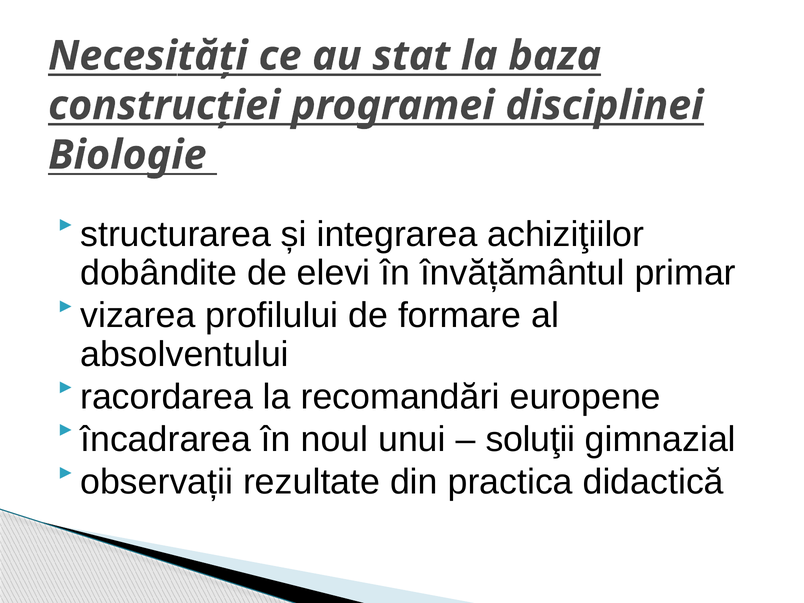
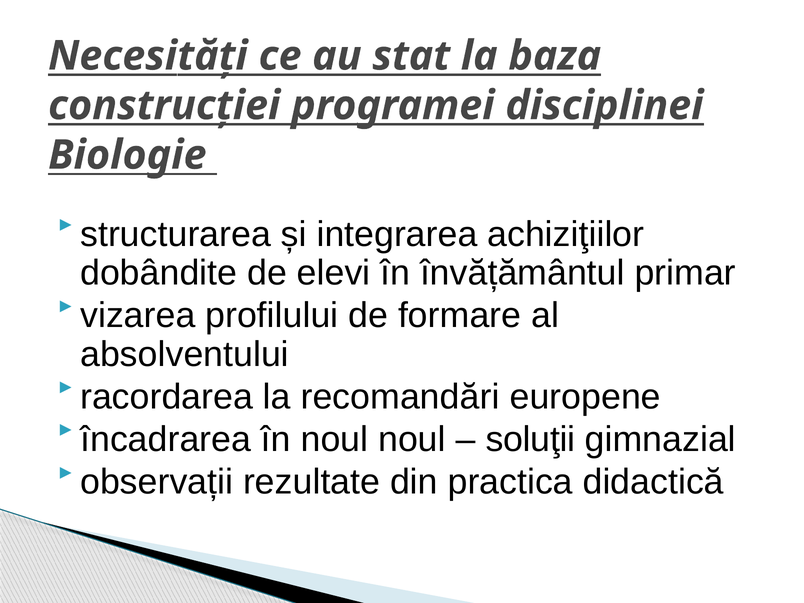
noul unui: unui -> noul (412, 439)
